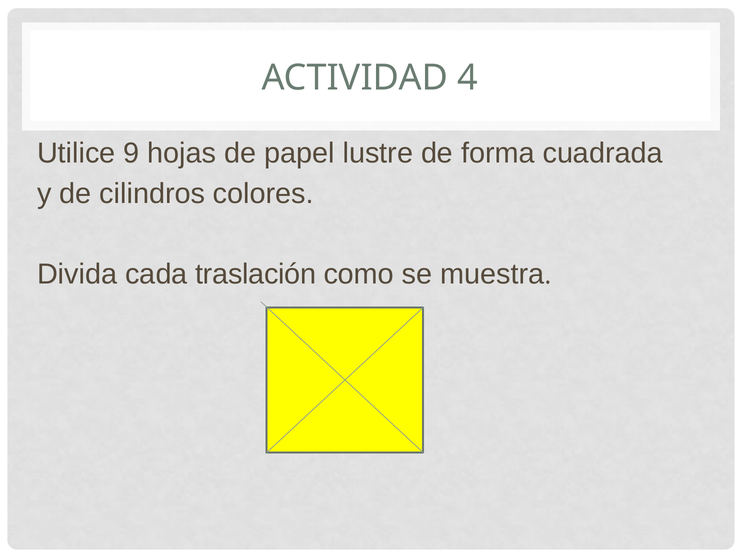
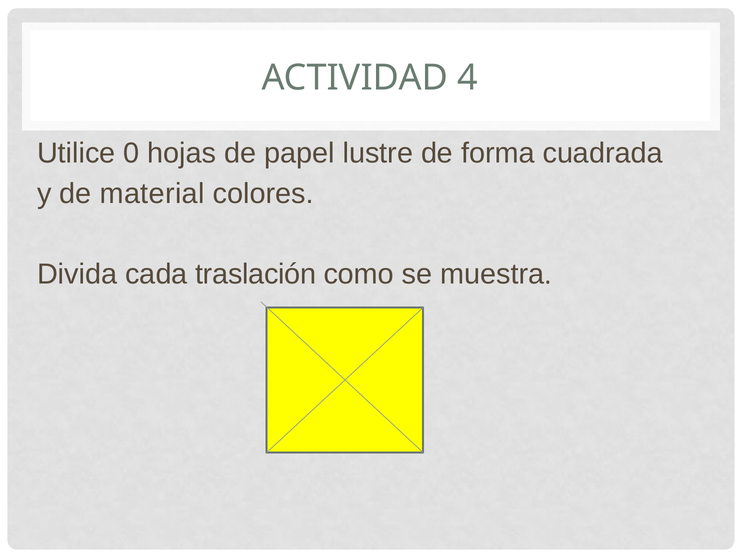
9: 9 -> 0 (131, 153)
cilindros: cilindros -> material (152, 193)
